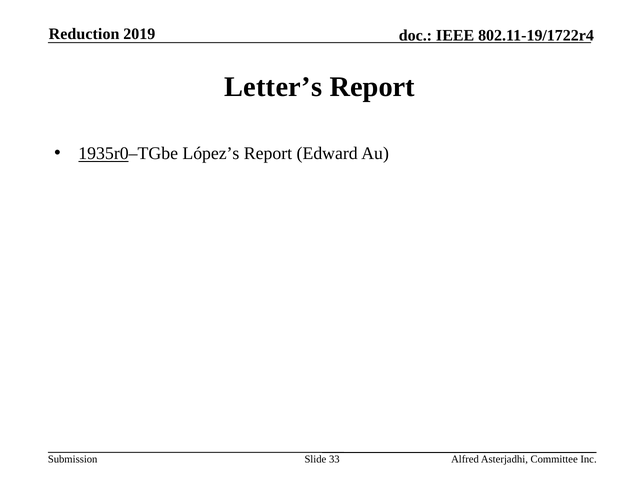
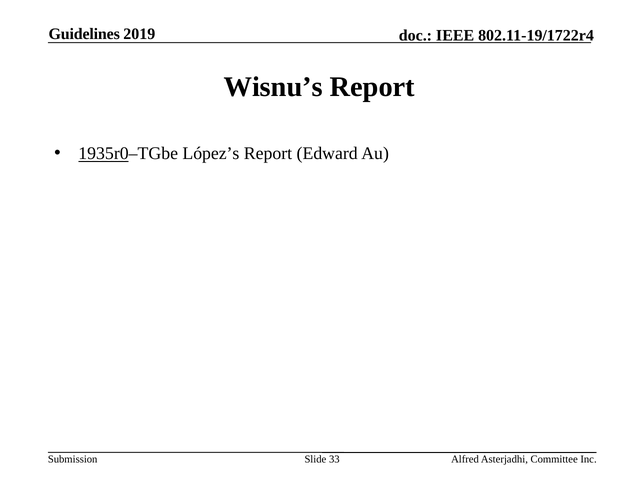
Reduction: Reduction -> Guidelines (84, 34)
Letter’s: Letter’s -> Wisnu’s (273, 87)
